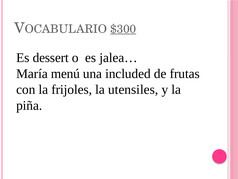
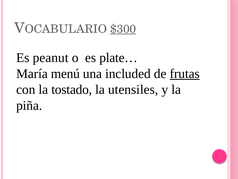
dessert: dessert -> peanut (51, 58)
jalea…: jalea… -> plate… (119, 58)
frutas underline: none -> present (185, 73)
frijoles: frijoles -> tostado (72, 89)
